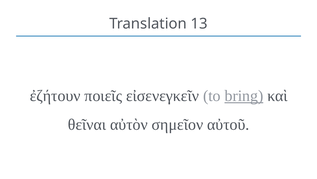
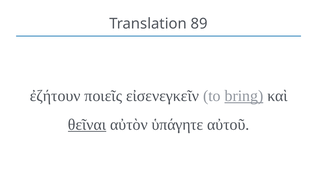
13: 13 -> 89 (199, 24)
θεῖναι underline: none -> present (87, 124)
σημεῖον: σημεῖον -> ὑπάγητε (178, 124)
